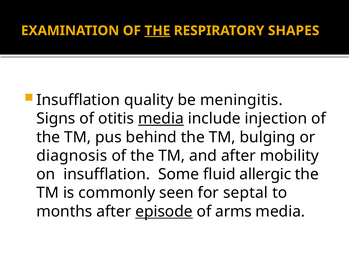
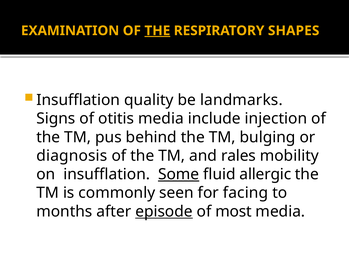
meningitis: meningitis -> landmarks (241, 100)
media underline: present -> none (161, 119)
and after: after -> rales (238, 156)
Some underline: none -> present (179, 175)
septal: septal -> facing (246, 193)
arms: arms -> most (234, 212)
